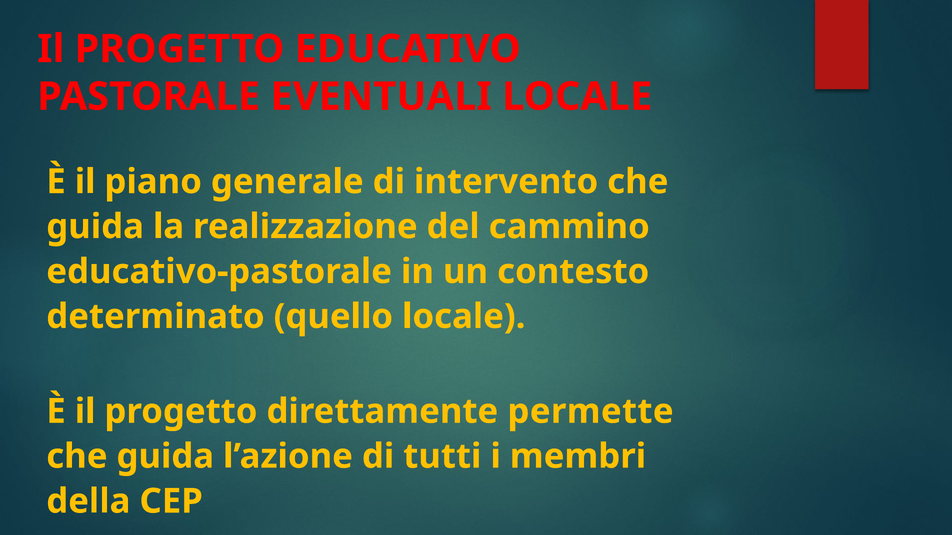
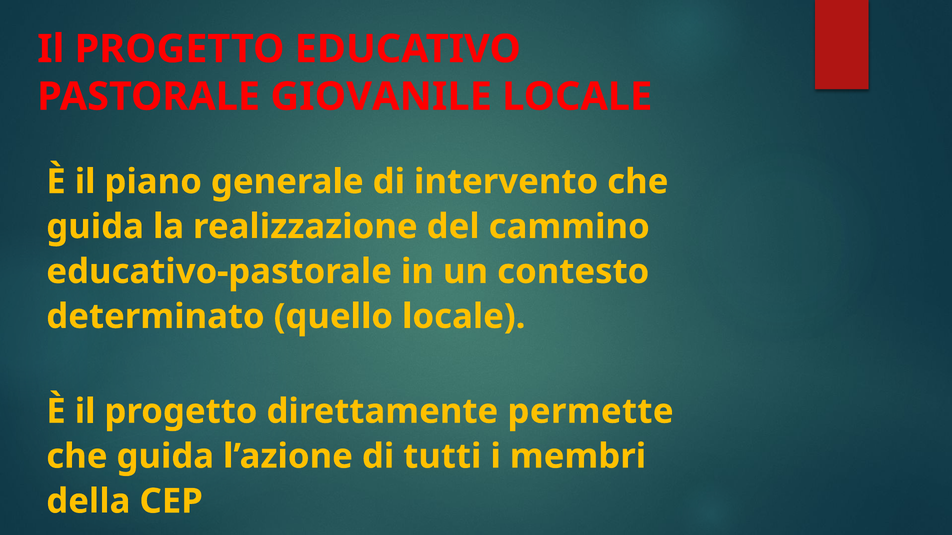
EVENTUALI: EVENTUALI -> GIOVANILE (381, 97)
